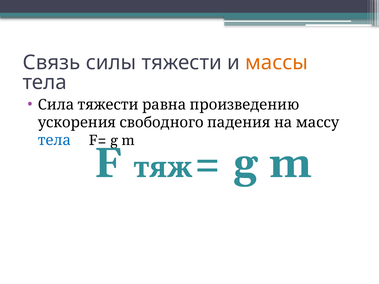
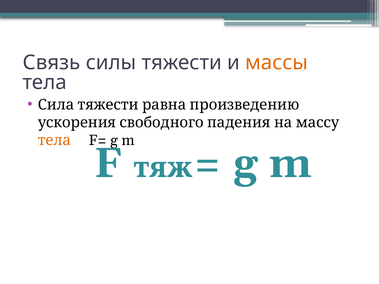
тела colour: blue -> orange (54, 140)
